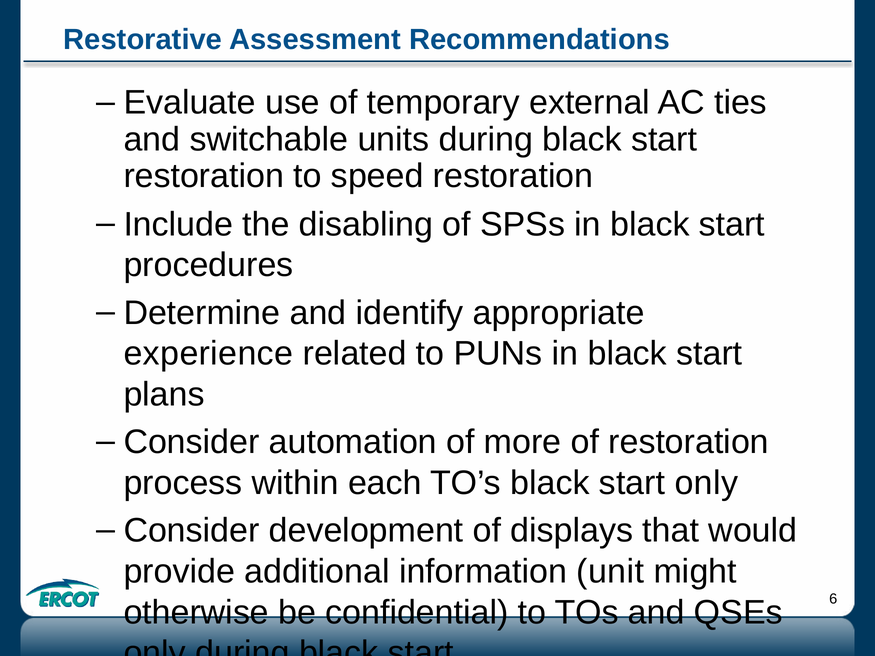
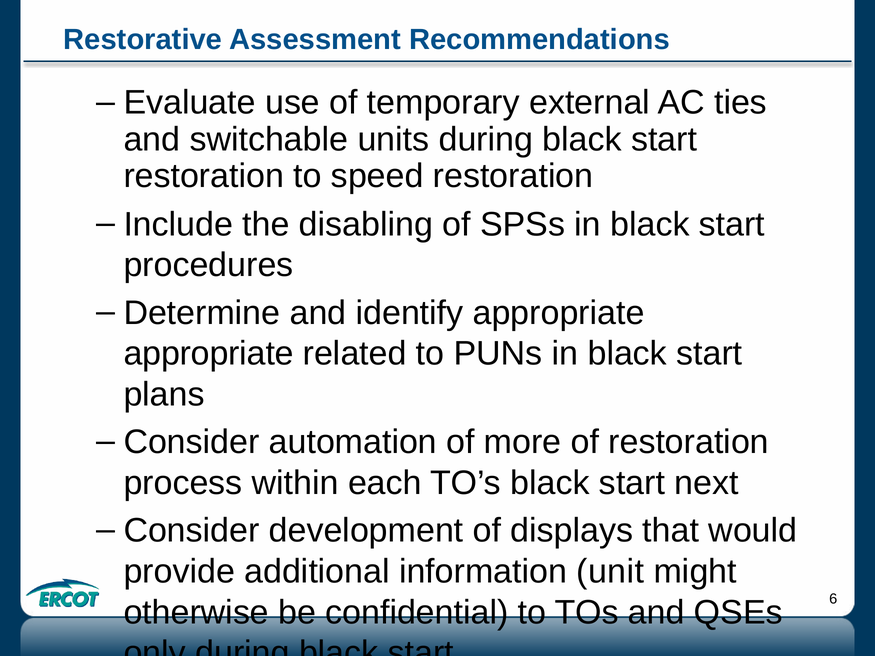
experience: experience -> appropriate (209, 354)
start only: only -> next (706, 483)
